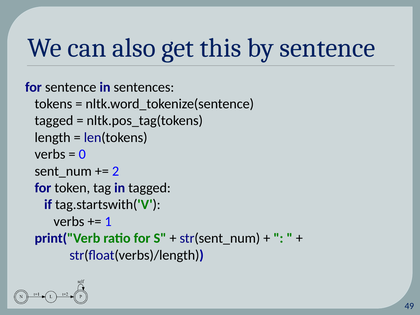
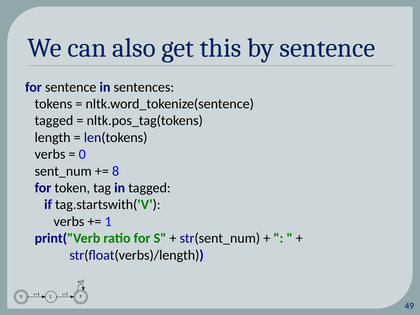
2: 2 -> 8 (116, 171)
